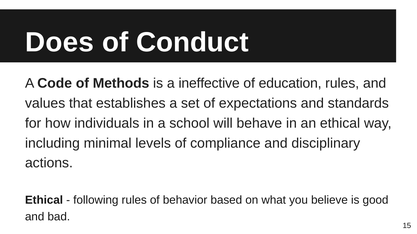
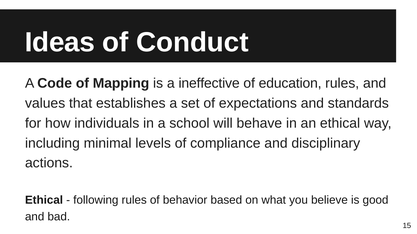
Does: Does -> Ideas (60, 43)
Methods: Methods -> Mapping (121, 83)
